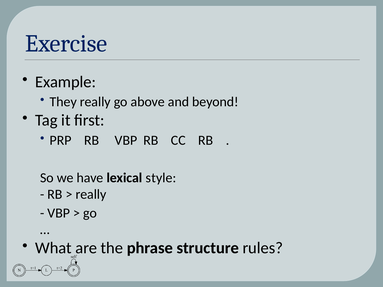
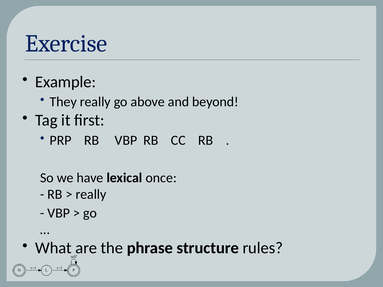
style: style -> once (161, 178)
